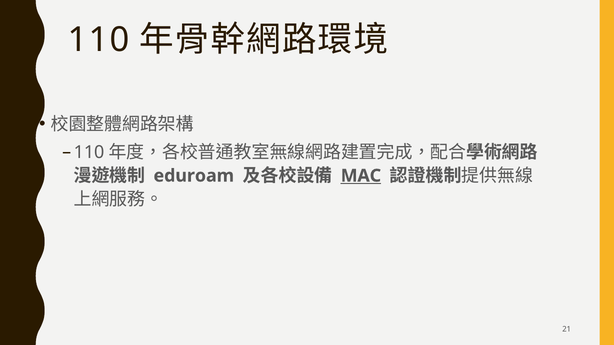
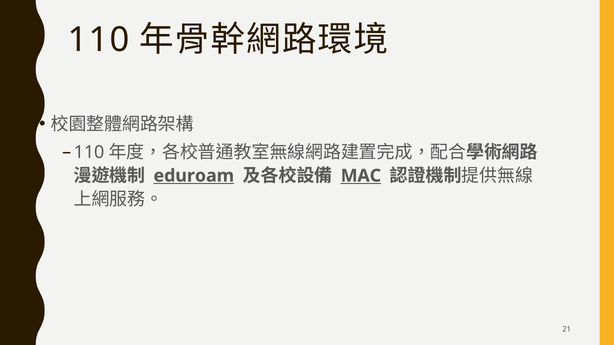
eduroam underline: none -> present (194, 176)
